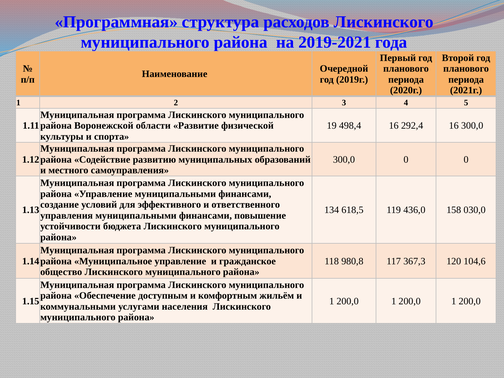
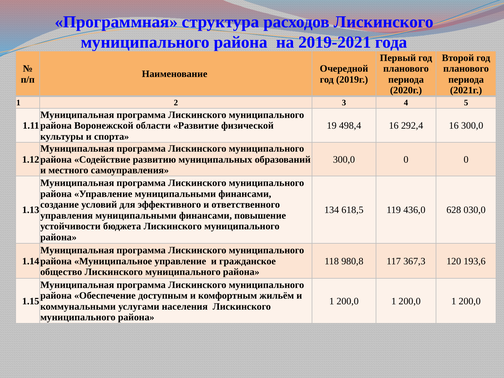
158: 158 -> 628 (454, 210)
104,6: 104,6 -> 193,6 (475, 261)
